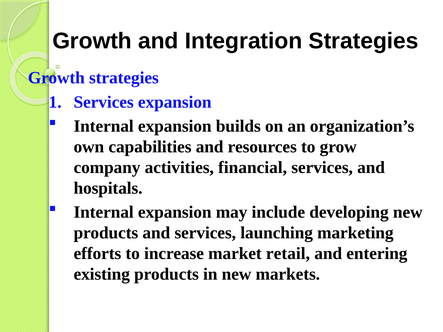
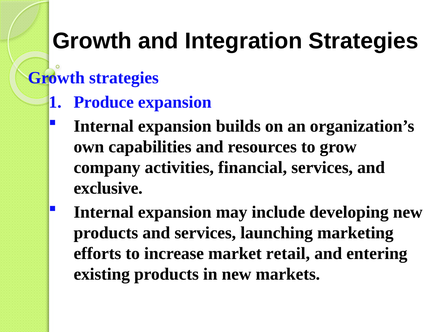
Services: Services -> Produce (104, 102)
hospitals: hospitals -> exclusive (108, 188)
